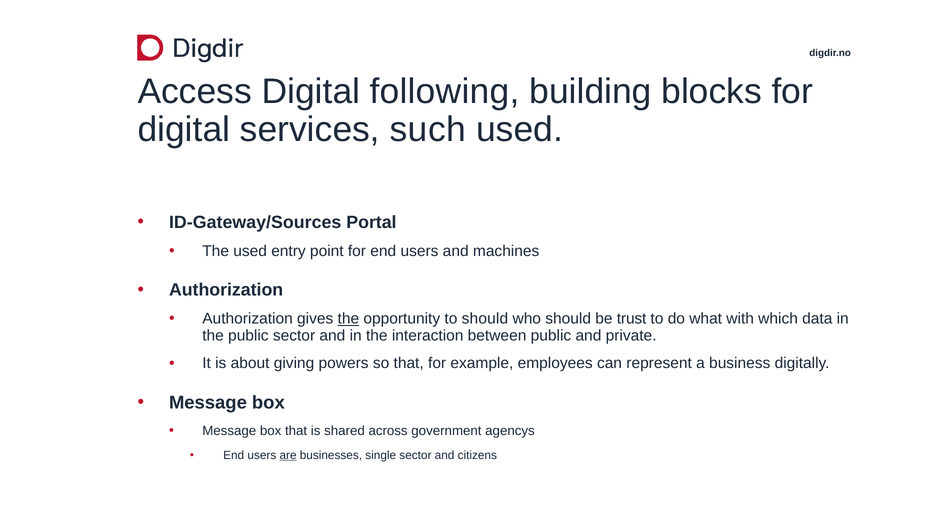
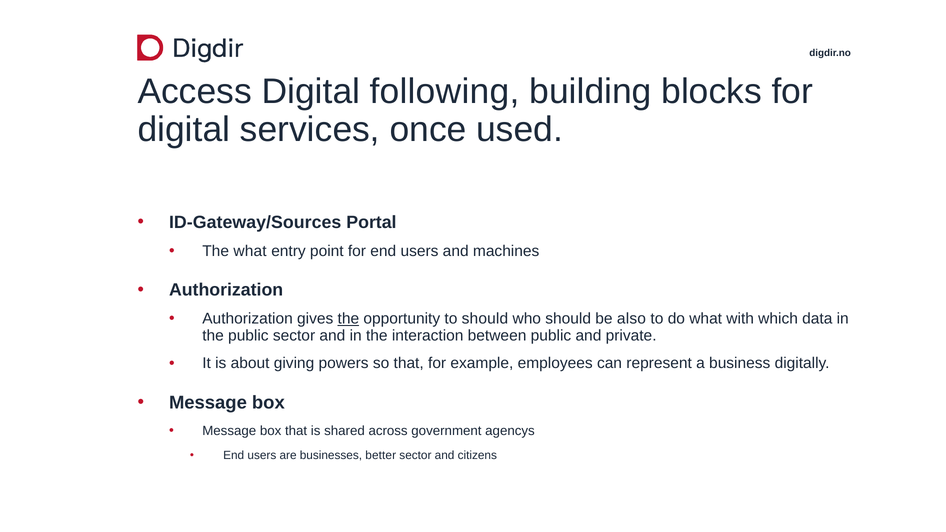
such: such -> once (428, 130)
The used: used -> what (250, 251)
trust: trust -> also (631, 319)
are underline: present -> none (288, 455)
single: single -> better (381, 455)
